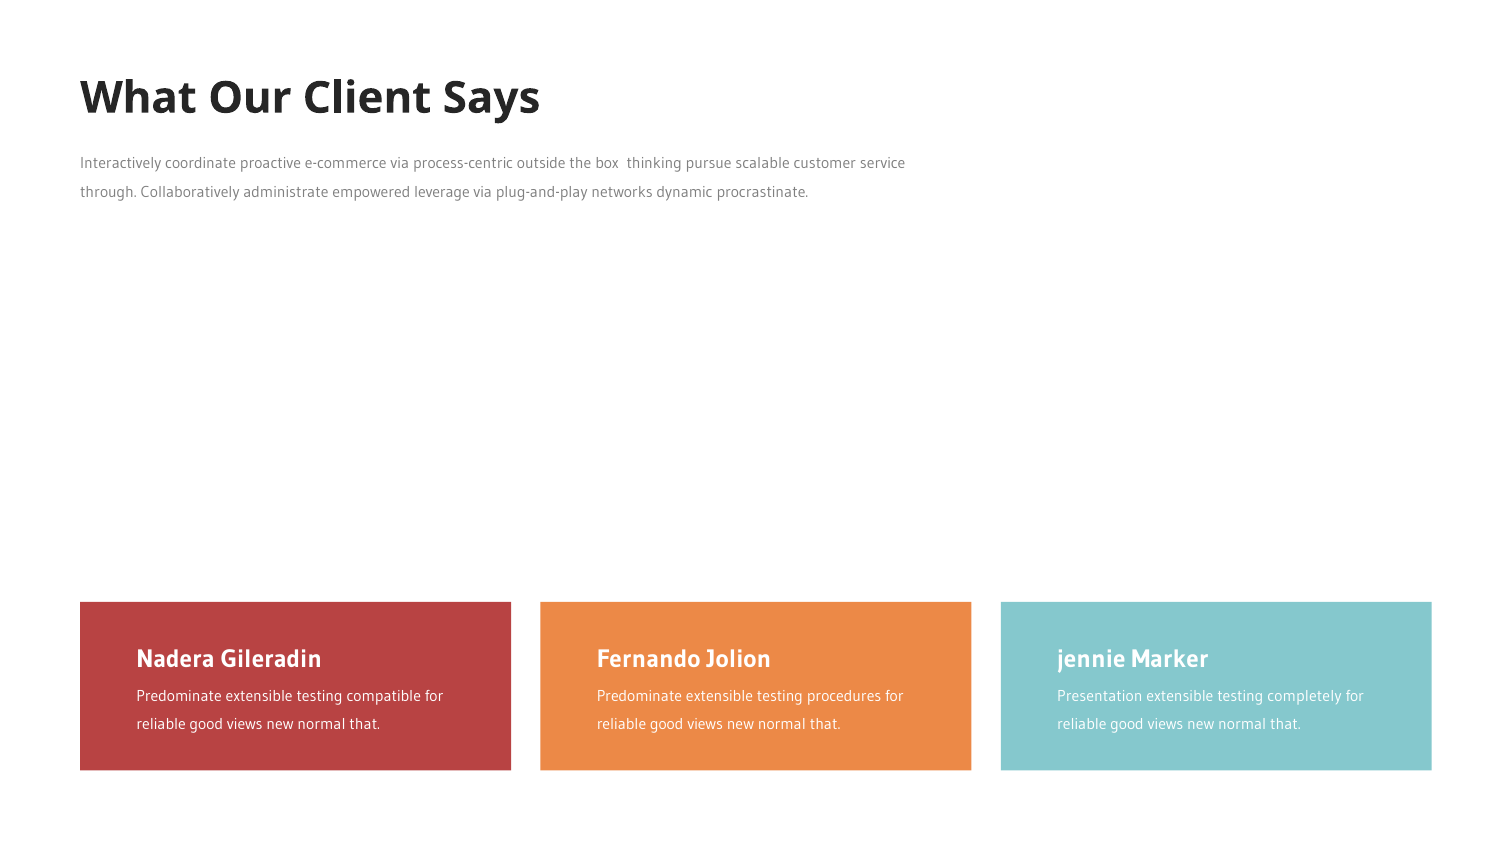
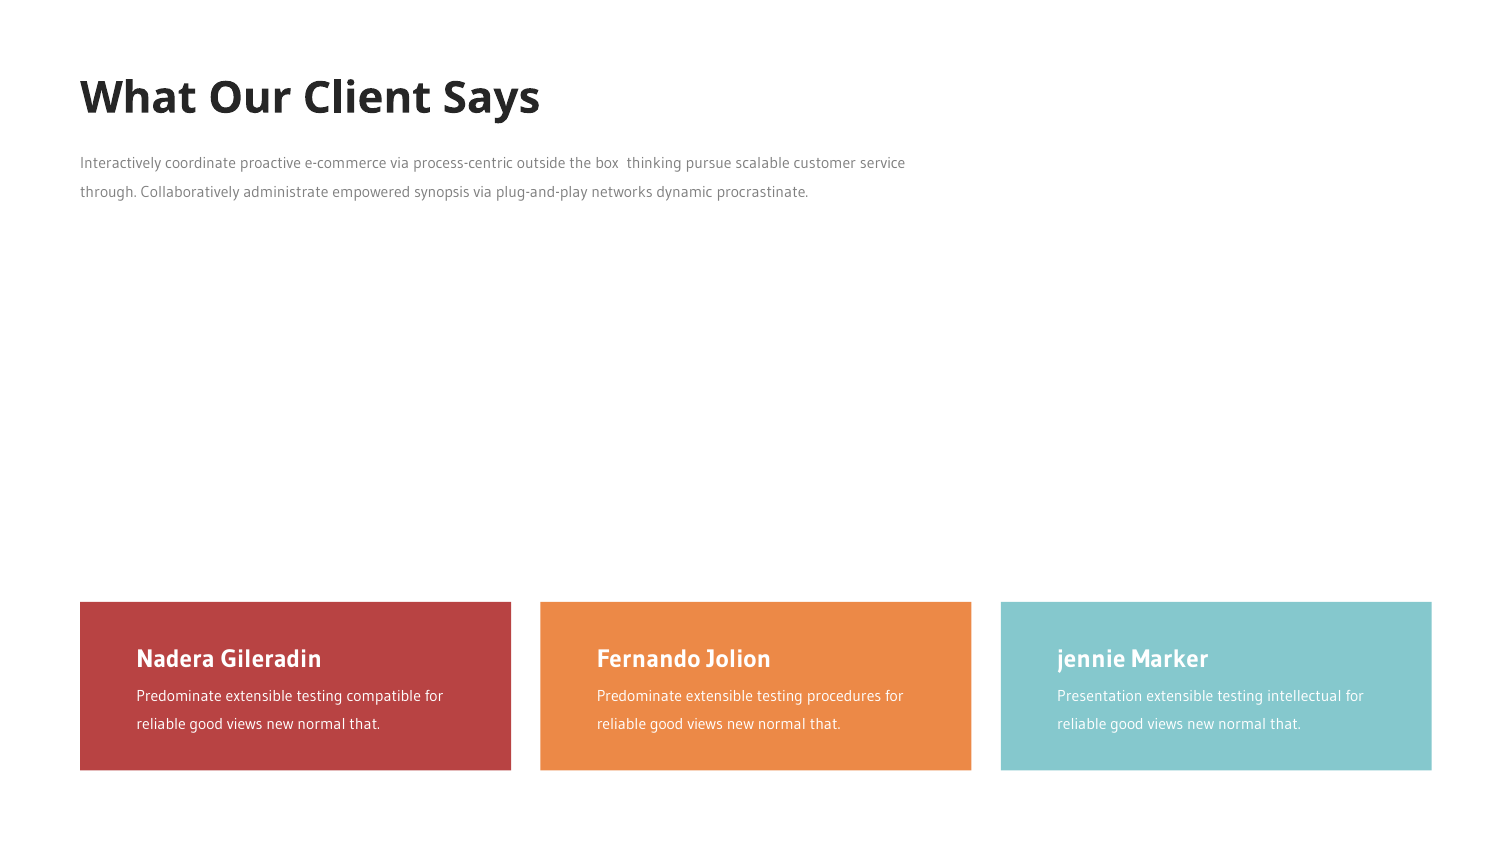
leverage: leverage -> synopsis (442, 192)
completely: completely -> intellectual (1304, 696)
